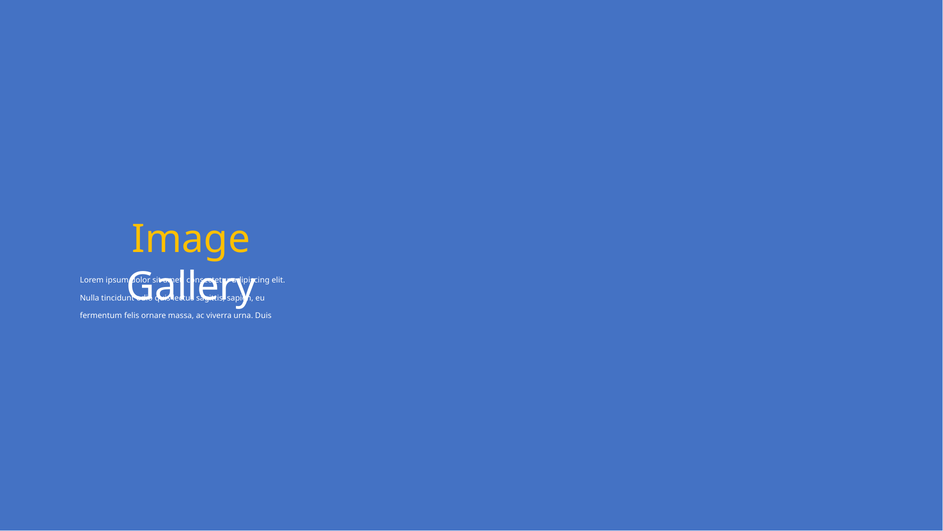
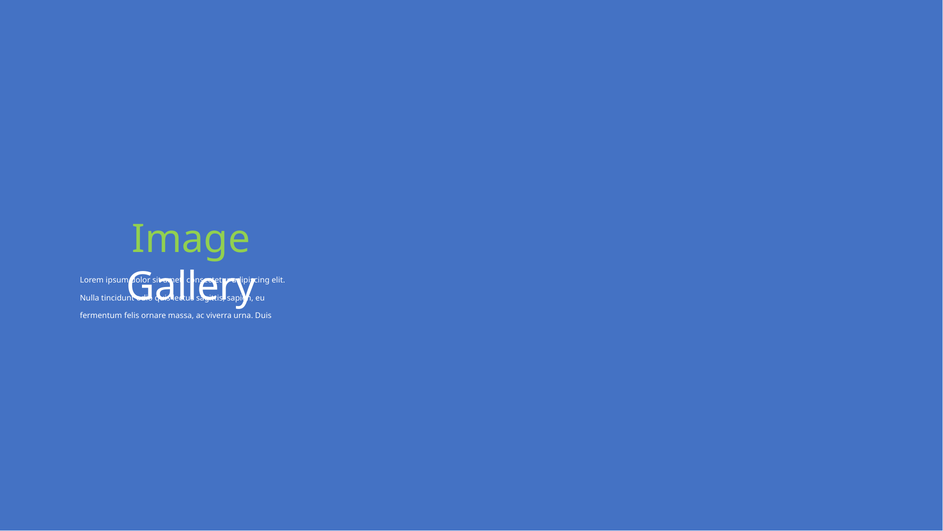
Image colour: yellow -> light green (191, 239)
